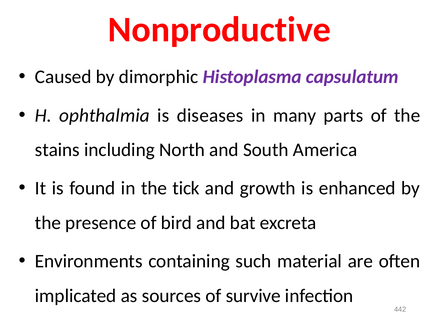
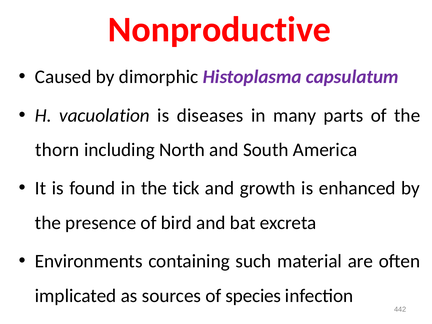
ophthalmia: ophthalmia -> vacuolation (105, 115)
stains: stains -> thorn (57, 150)
survive: survive -> species (253, 296)
